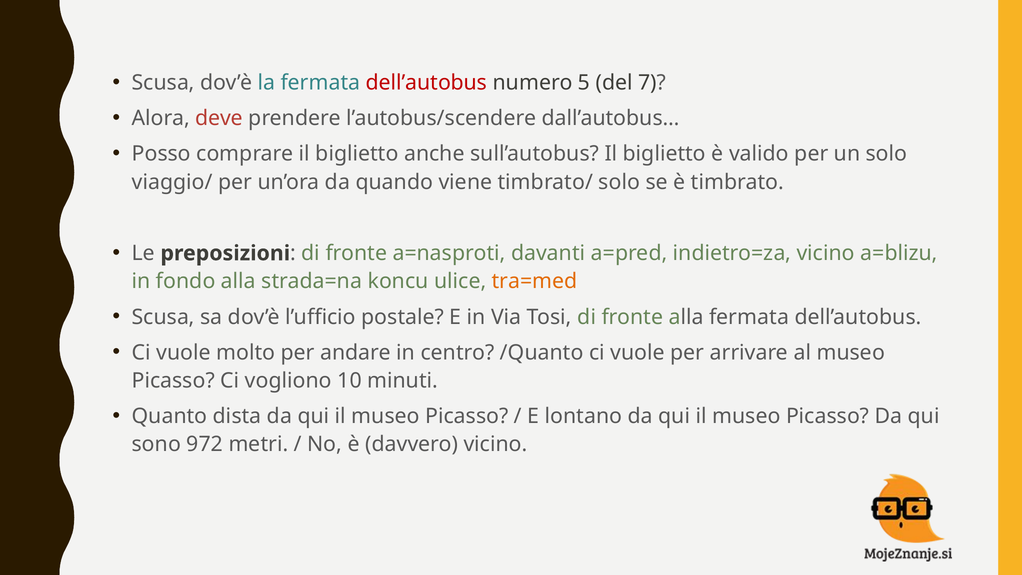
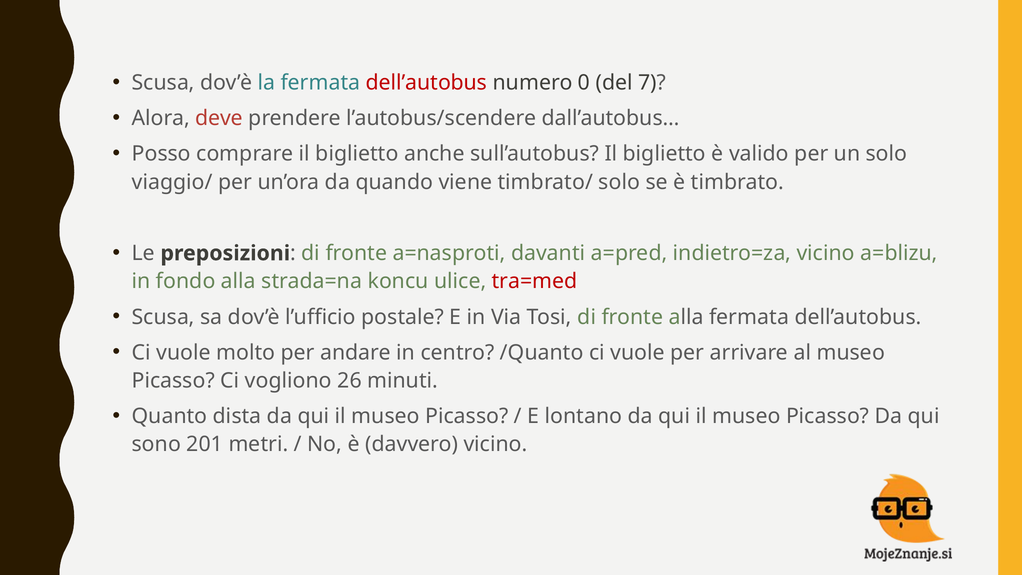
5: 5 -> 0 (584, 83)
tra=med colour: orange -> red (534, 281)
10: 10 -> 26 (350, 381)
972: 972 -> 201 (205, 444)
